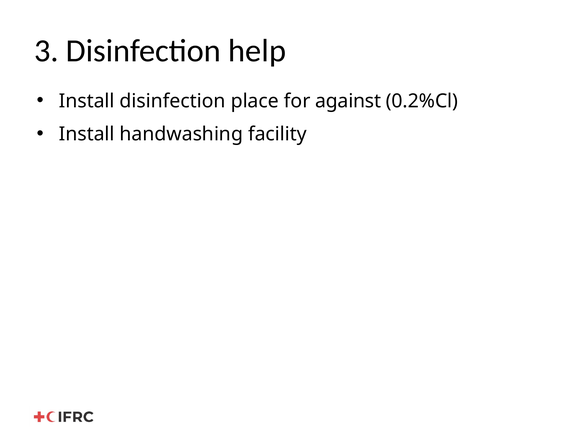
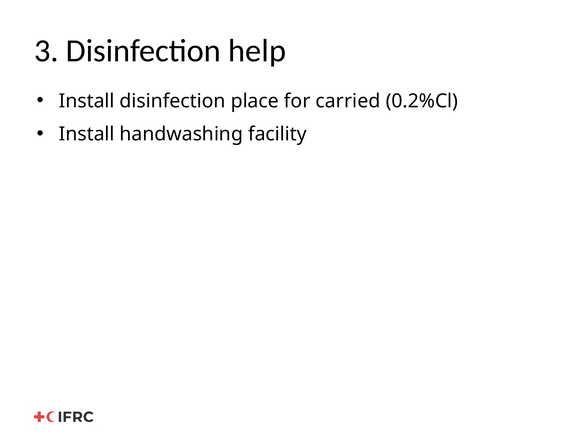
against: against -> carried (348, 101)
